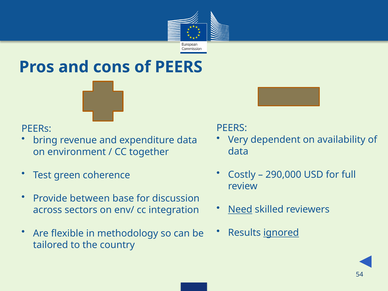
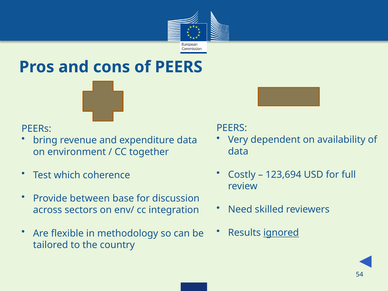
290,000: 290,000 -> 123,694 (283, 175)
green: green -> which (67, 175)
Need underline: present -> none (240, 210)
